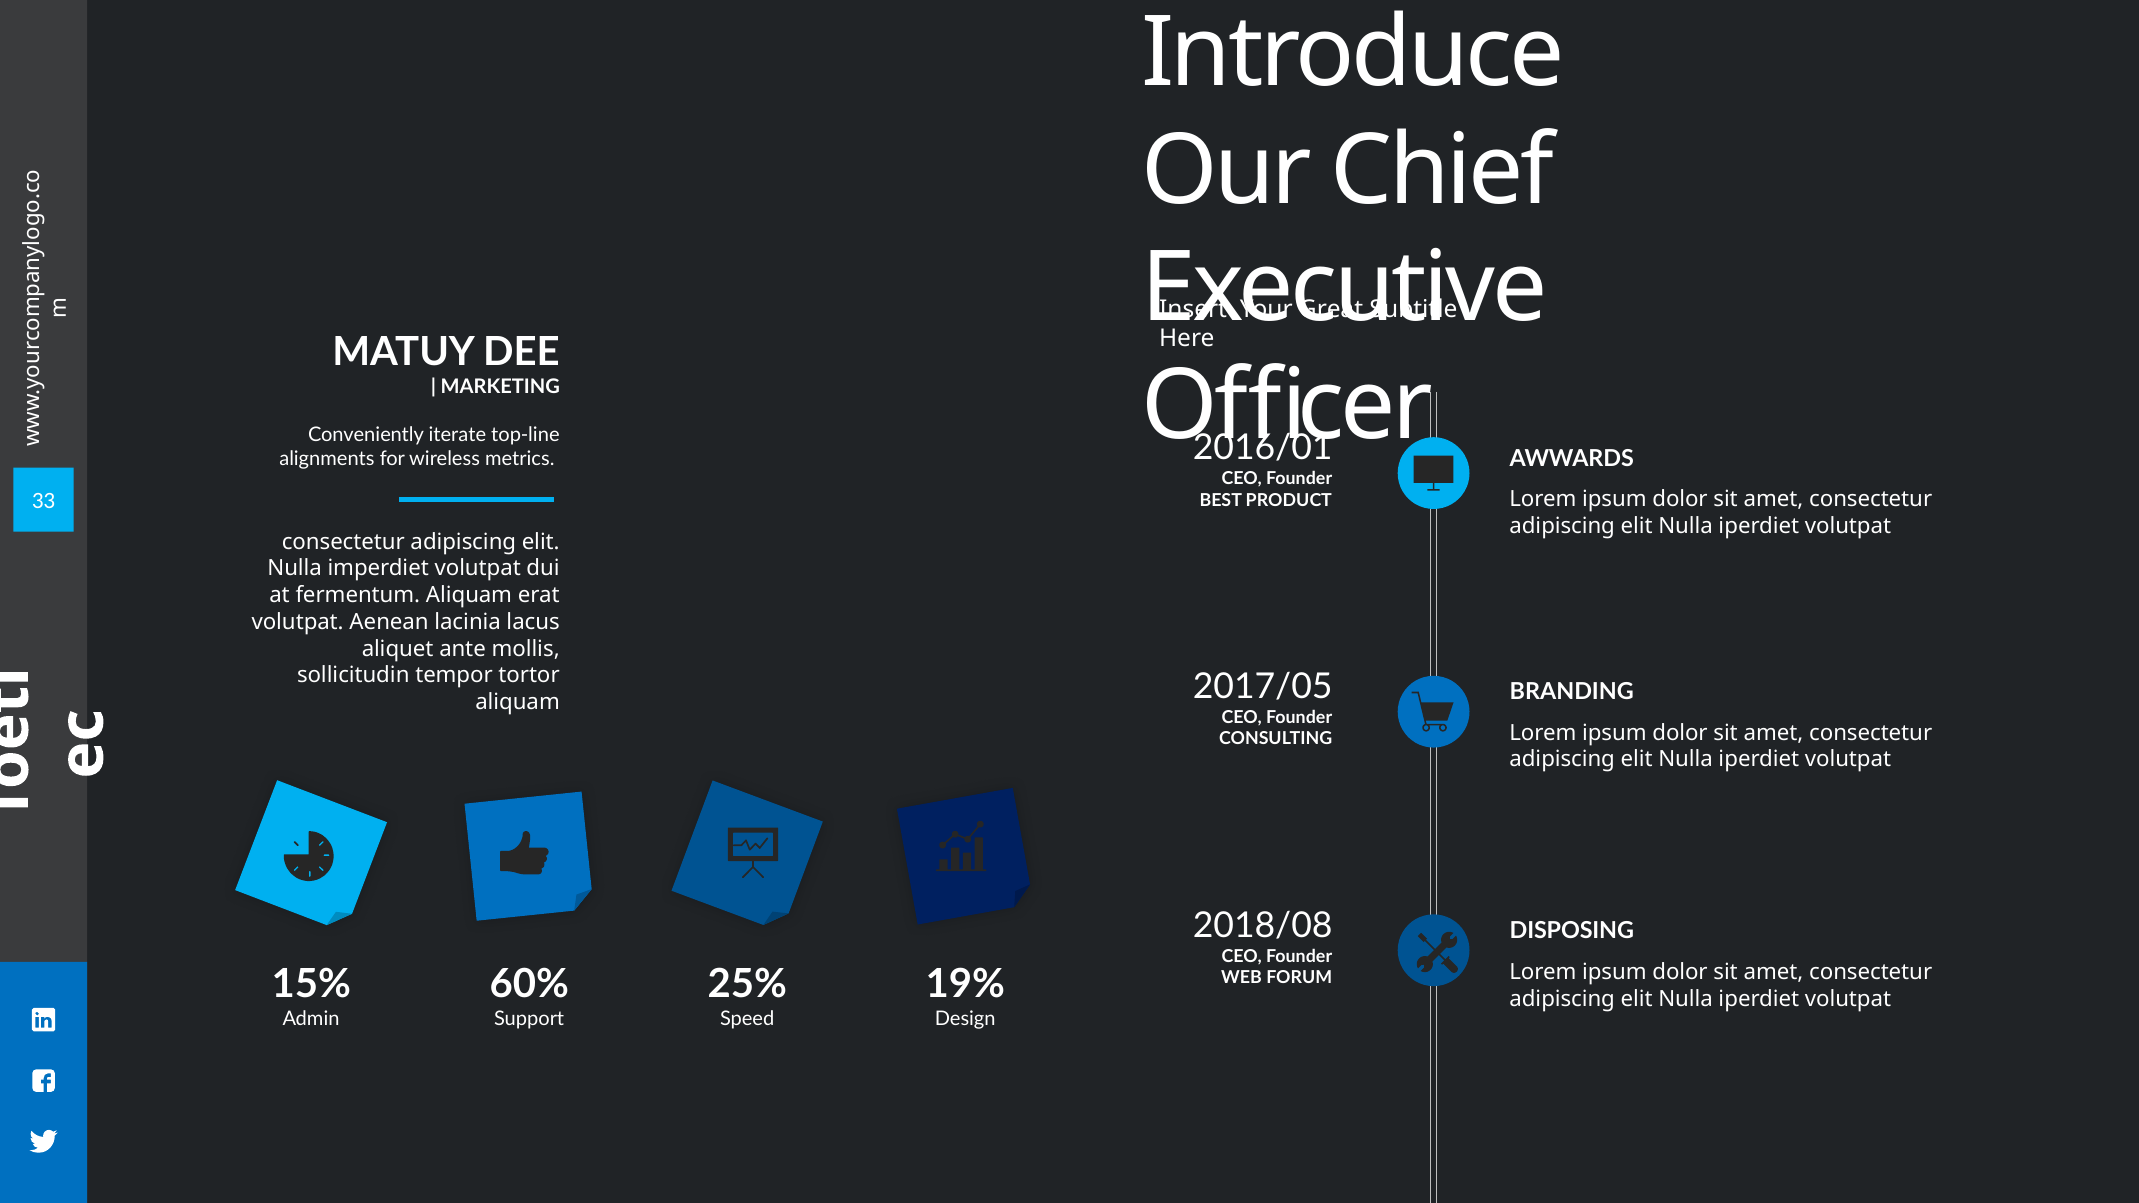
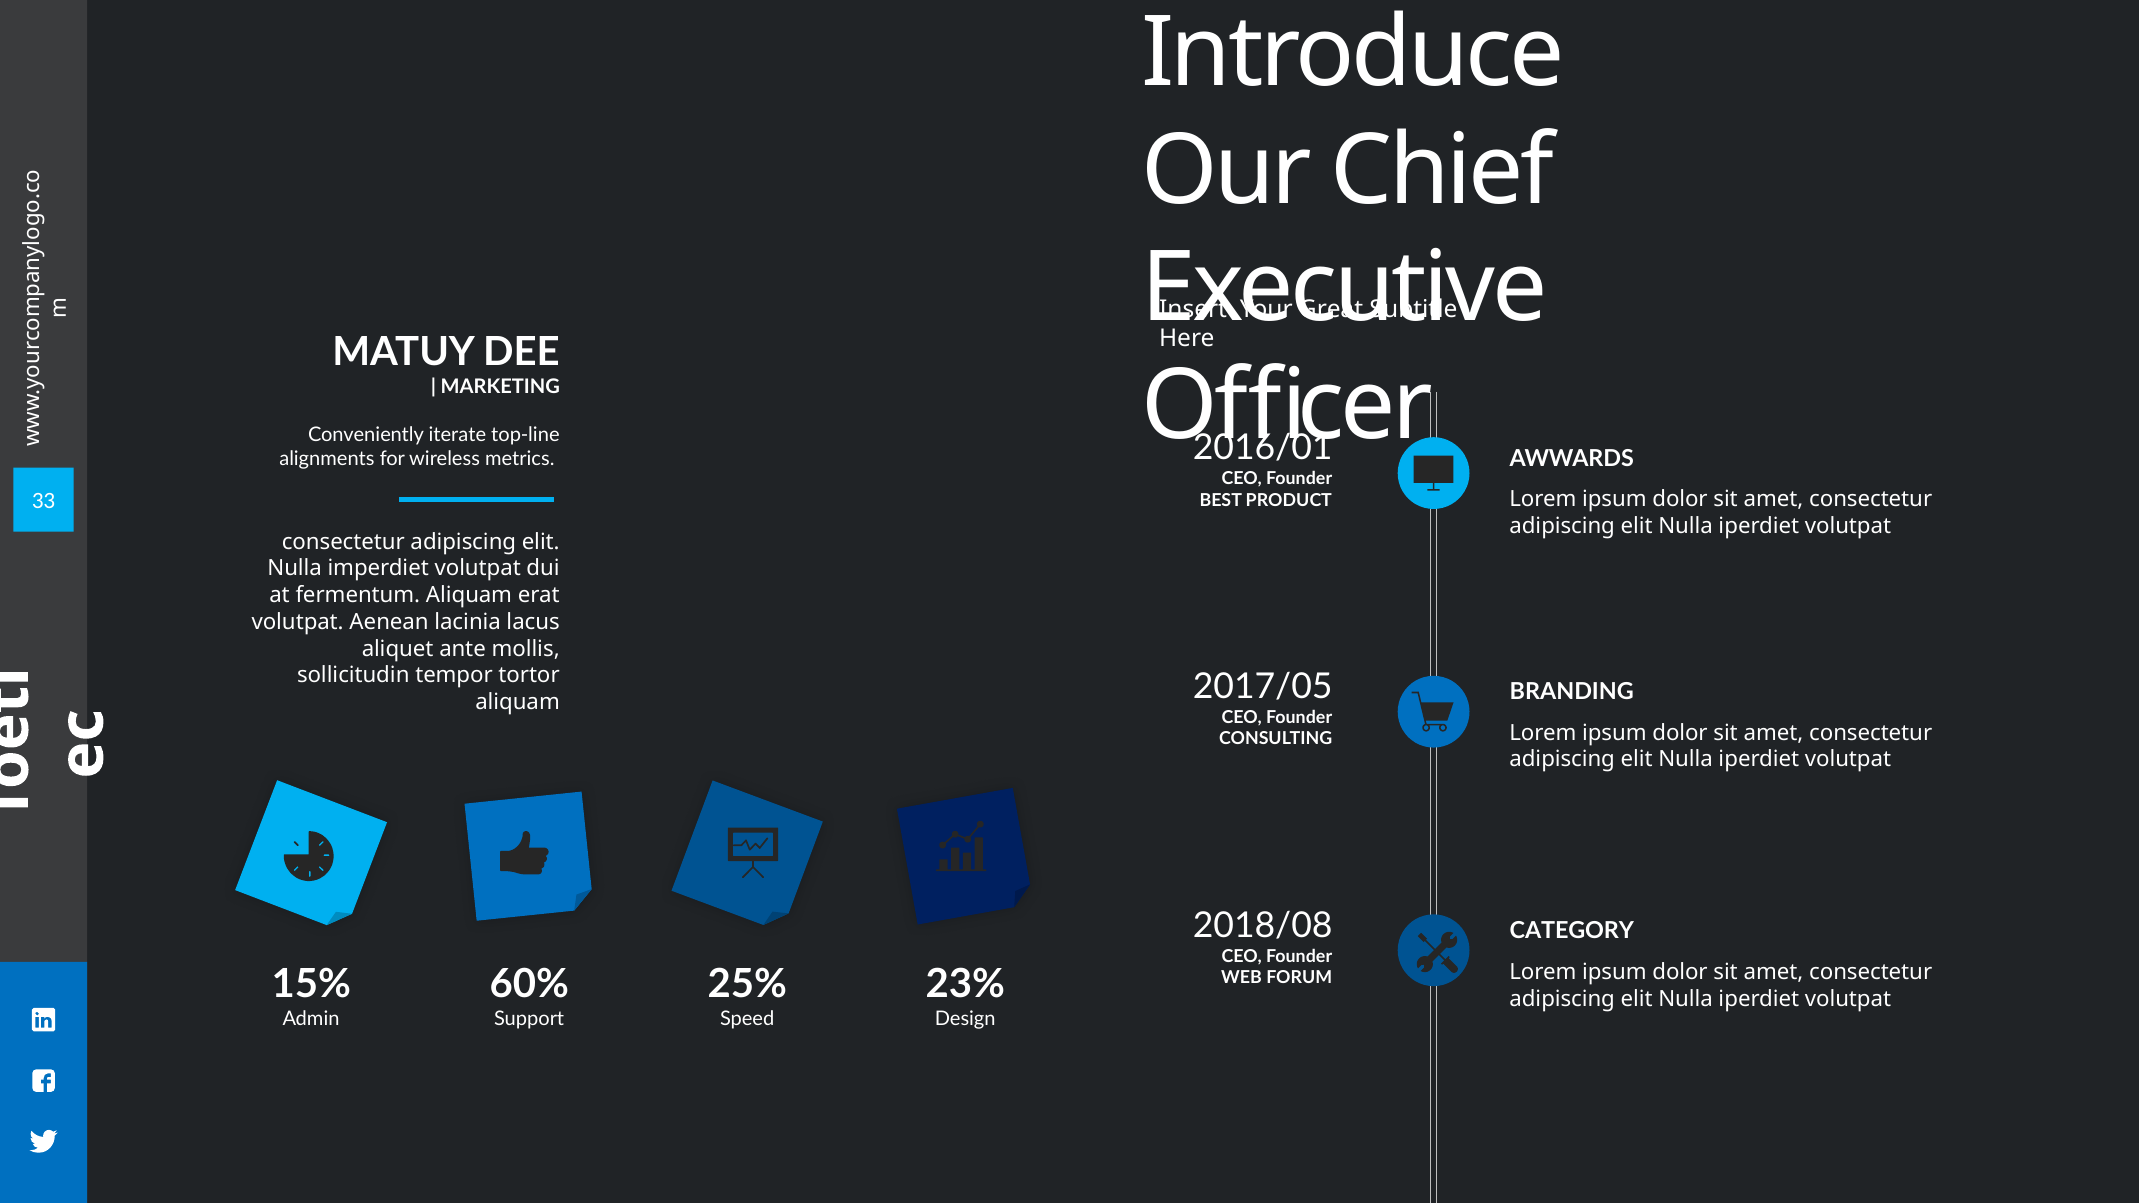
DISPOSING: DISPOSING -> CATEGORY (1572, 931)
19%: 19% -> 23% (965, 984)
